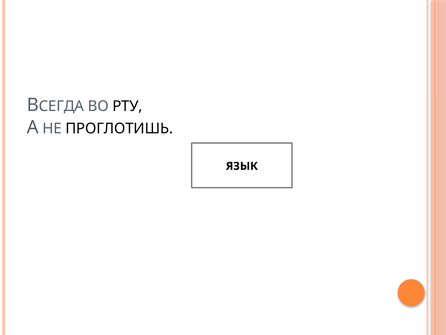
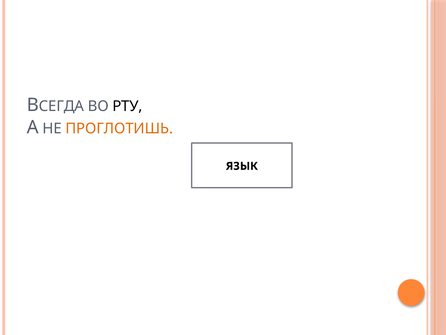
ПРОГЛОТИШЬ colour: black -> orange (119, 129)
